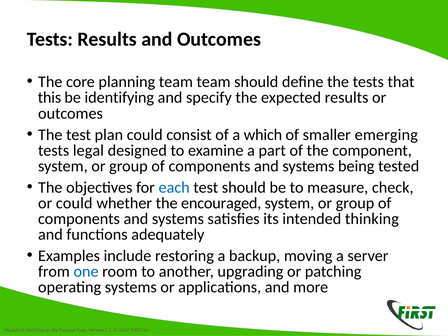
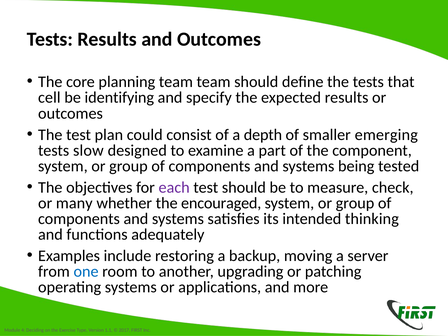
this: this -> cell (49, 98)
which: which -> depth (263, 135)
legal: legal -> slow (88, 150)
each colour: blue -> purple (174, 187)
or could: could -> many (74, 203)
